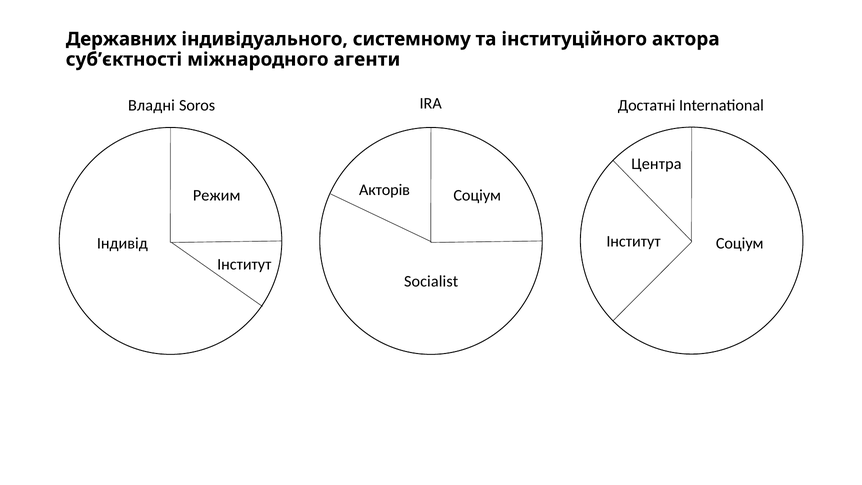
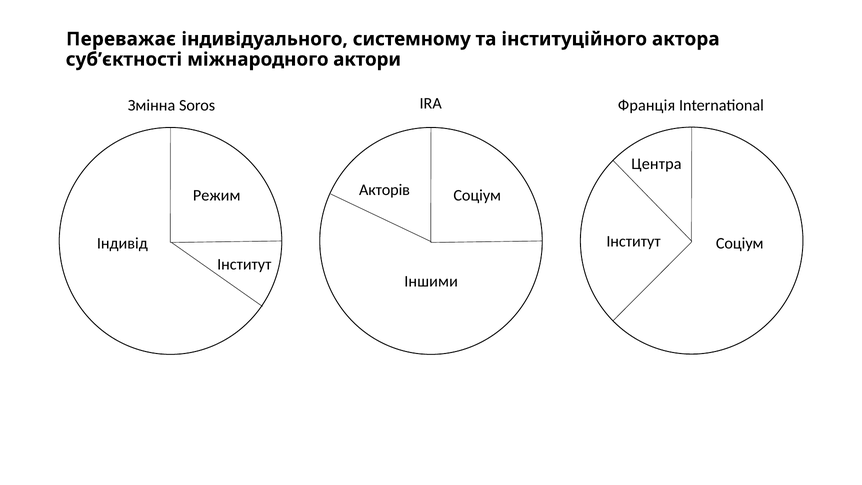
Державних: Державних -> Переважає (121, 39)
агенти: агенти -> актори (367, 59)
Владні: Владні -> Змінна (152, 105)
Достатні: Достатні -> Франція (647, 105)
Socialist: Socialist -> Іншими (431, 281)
